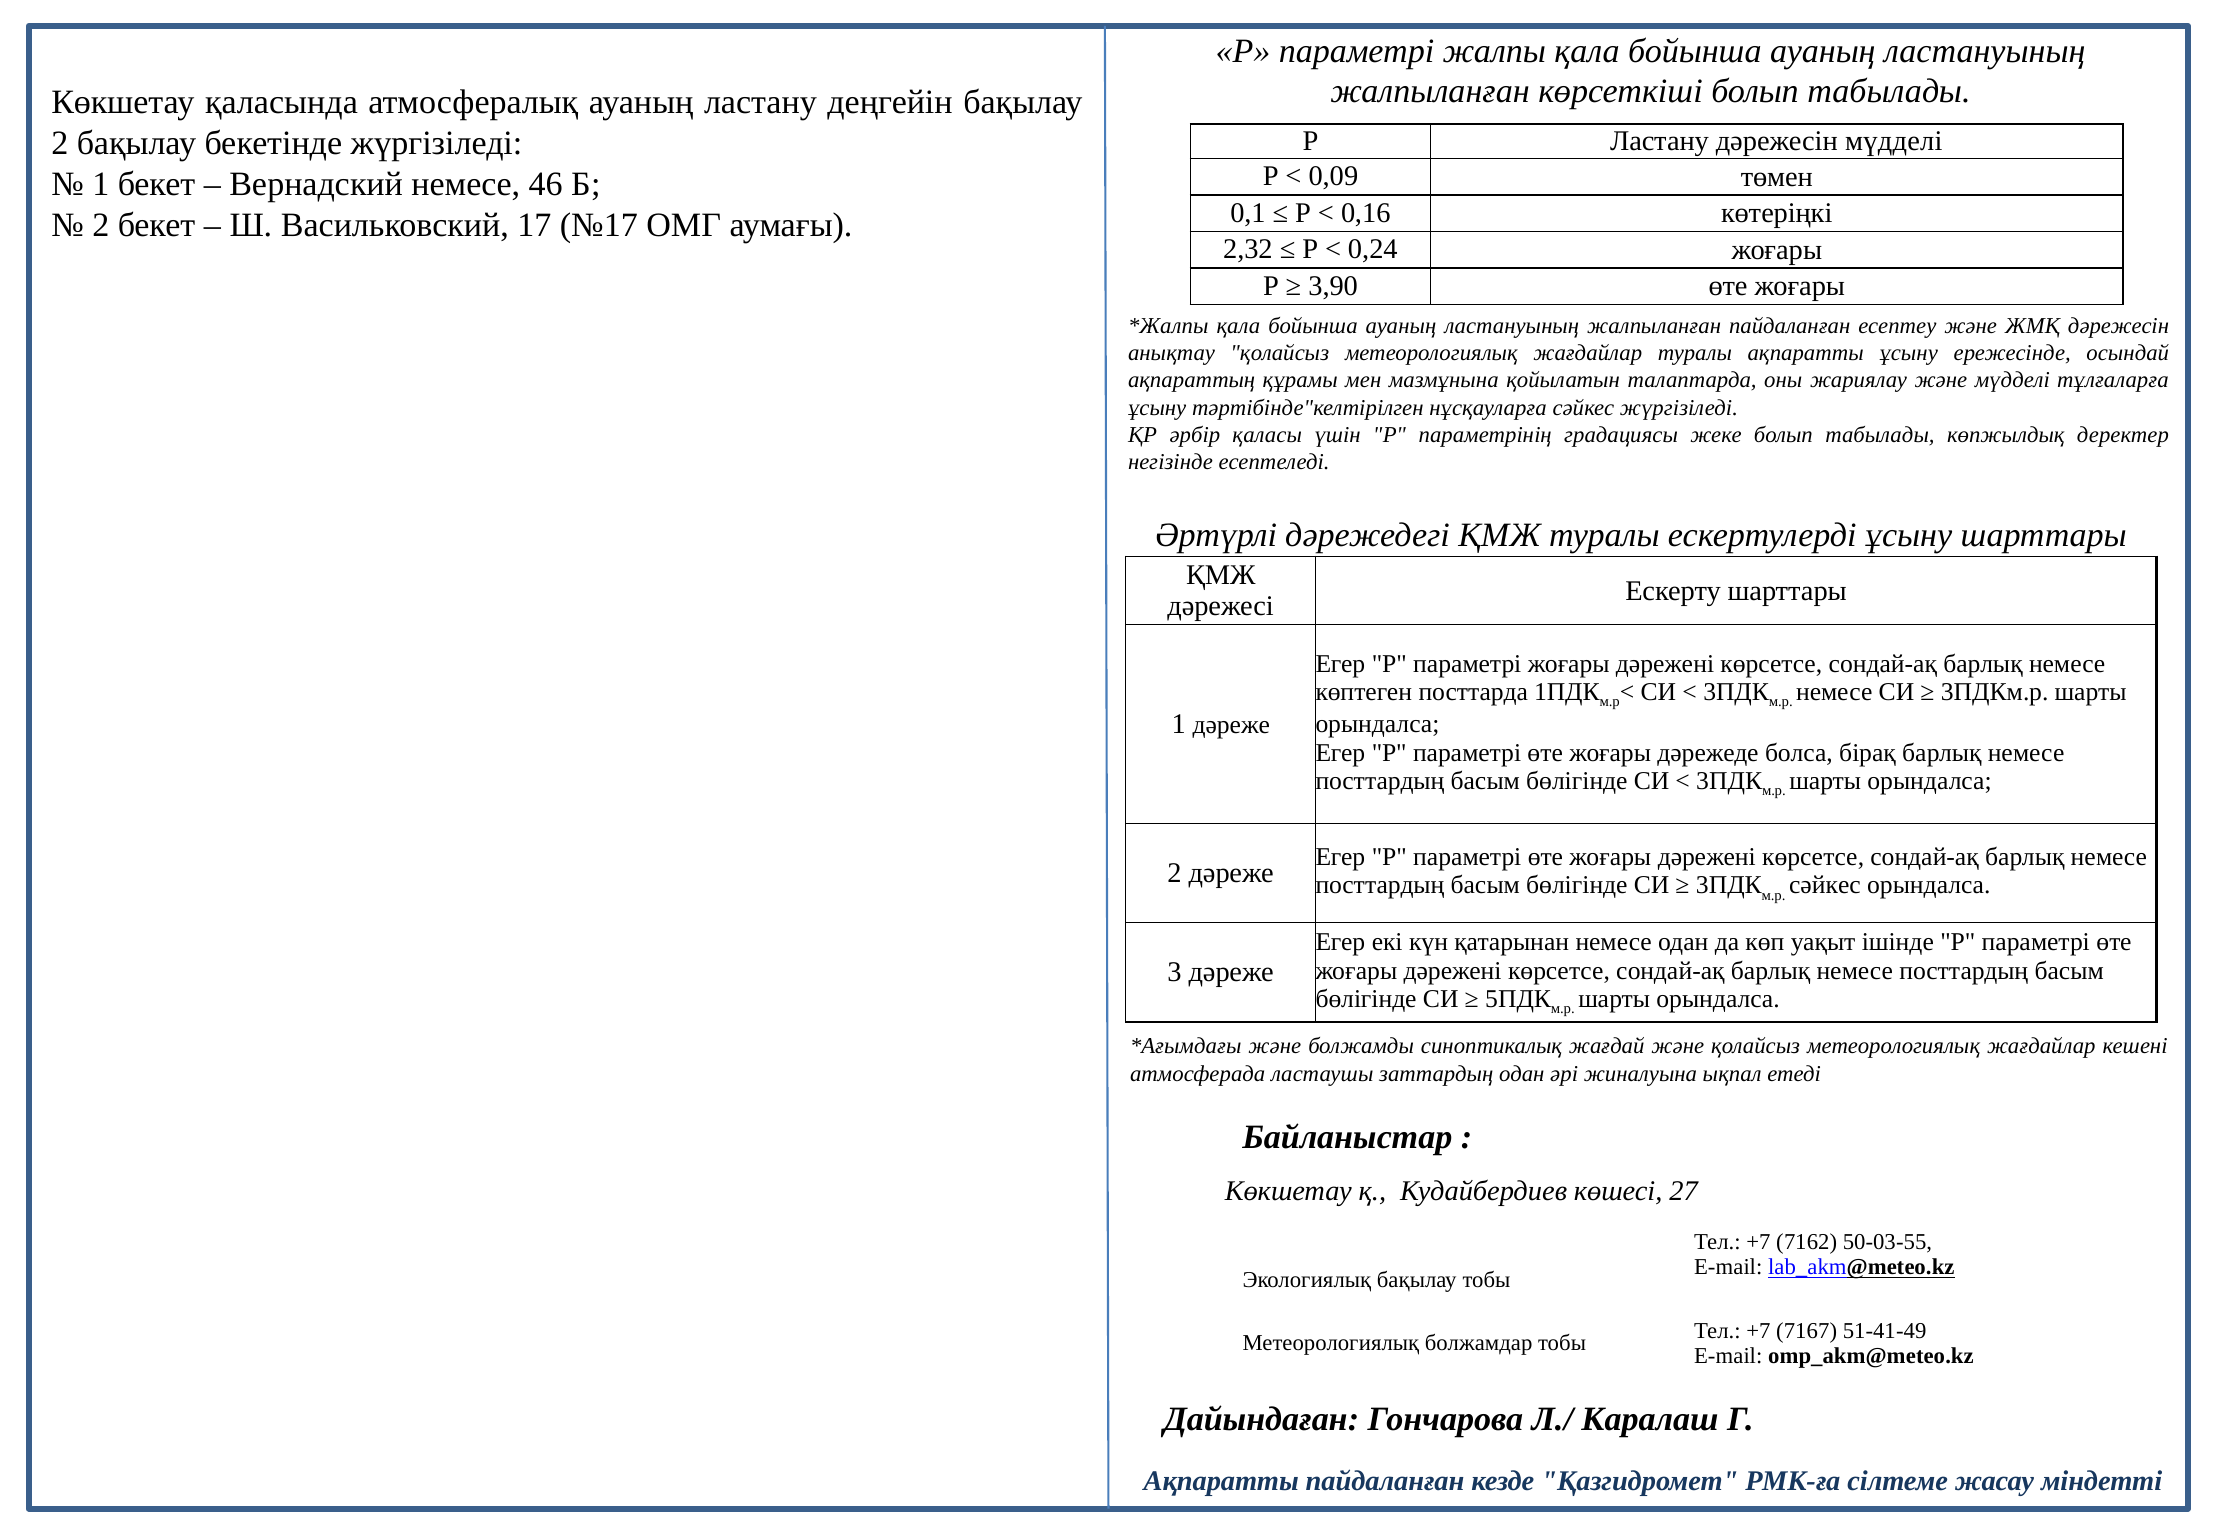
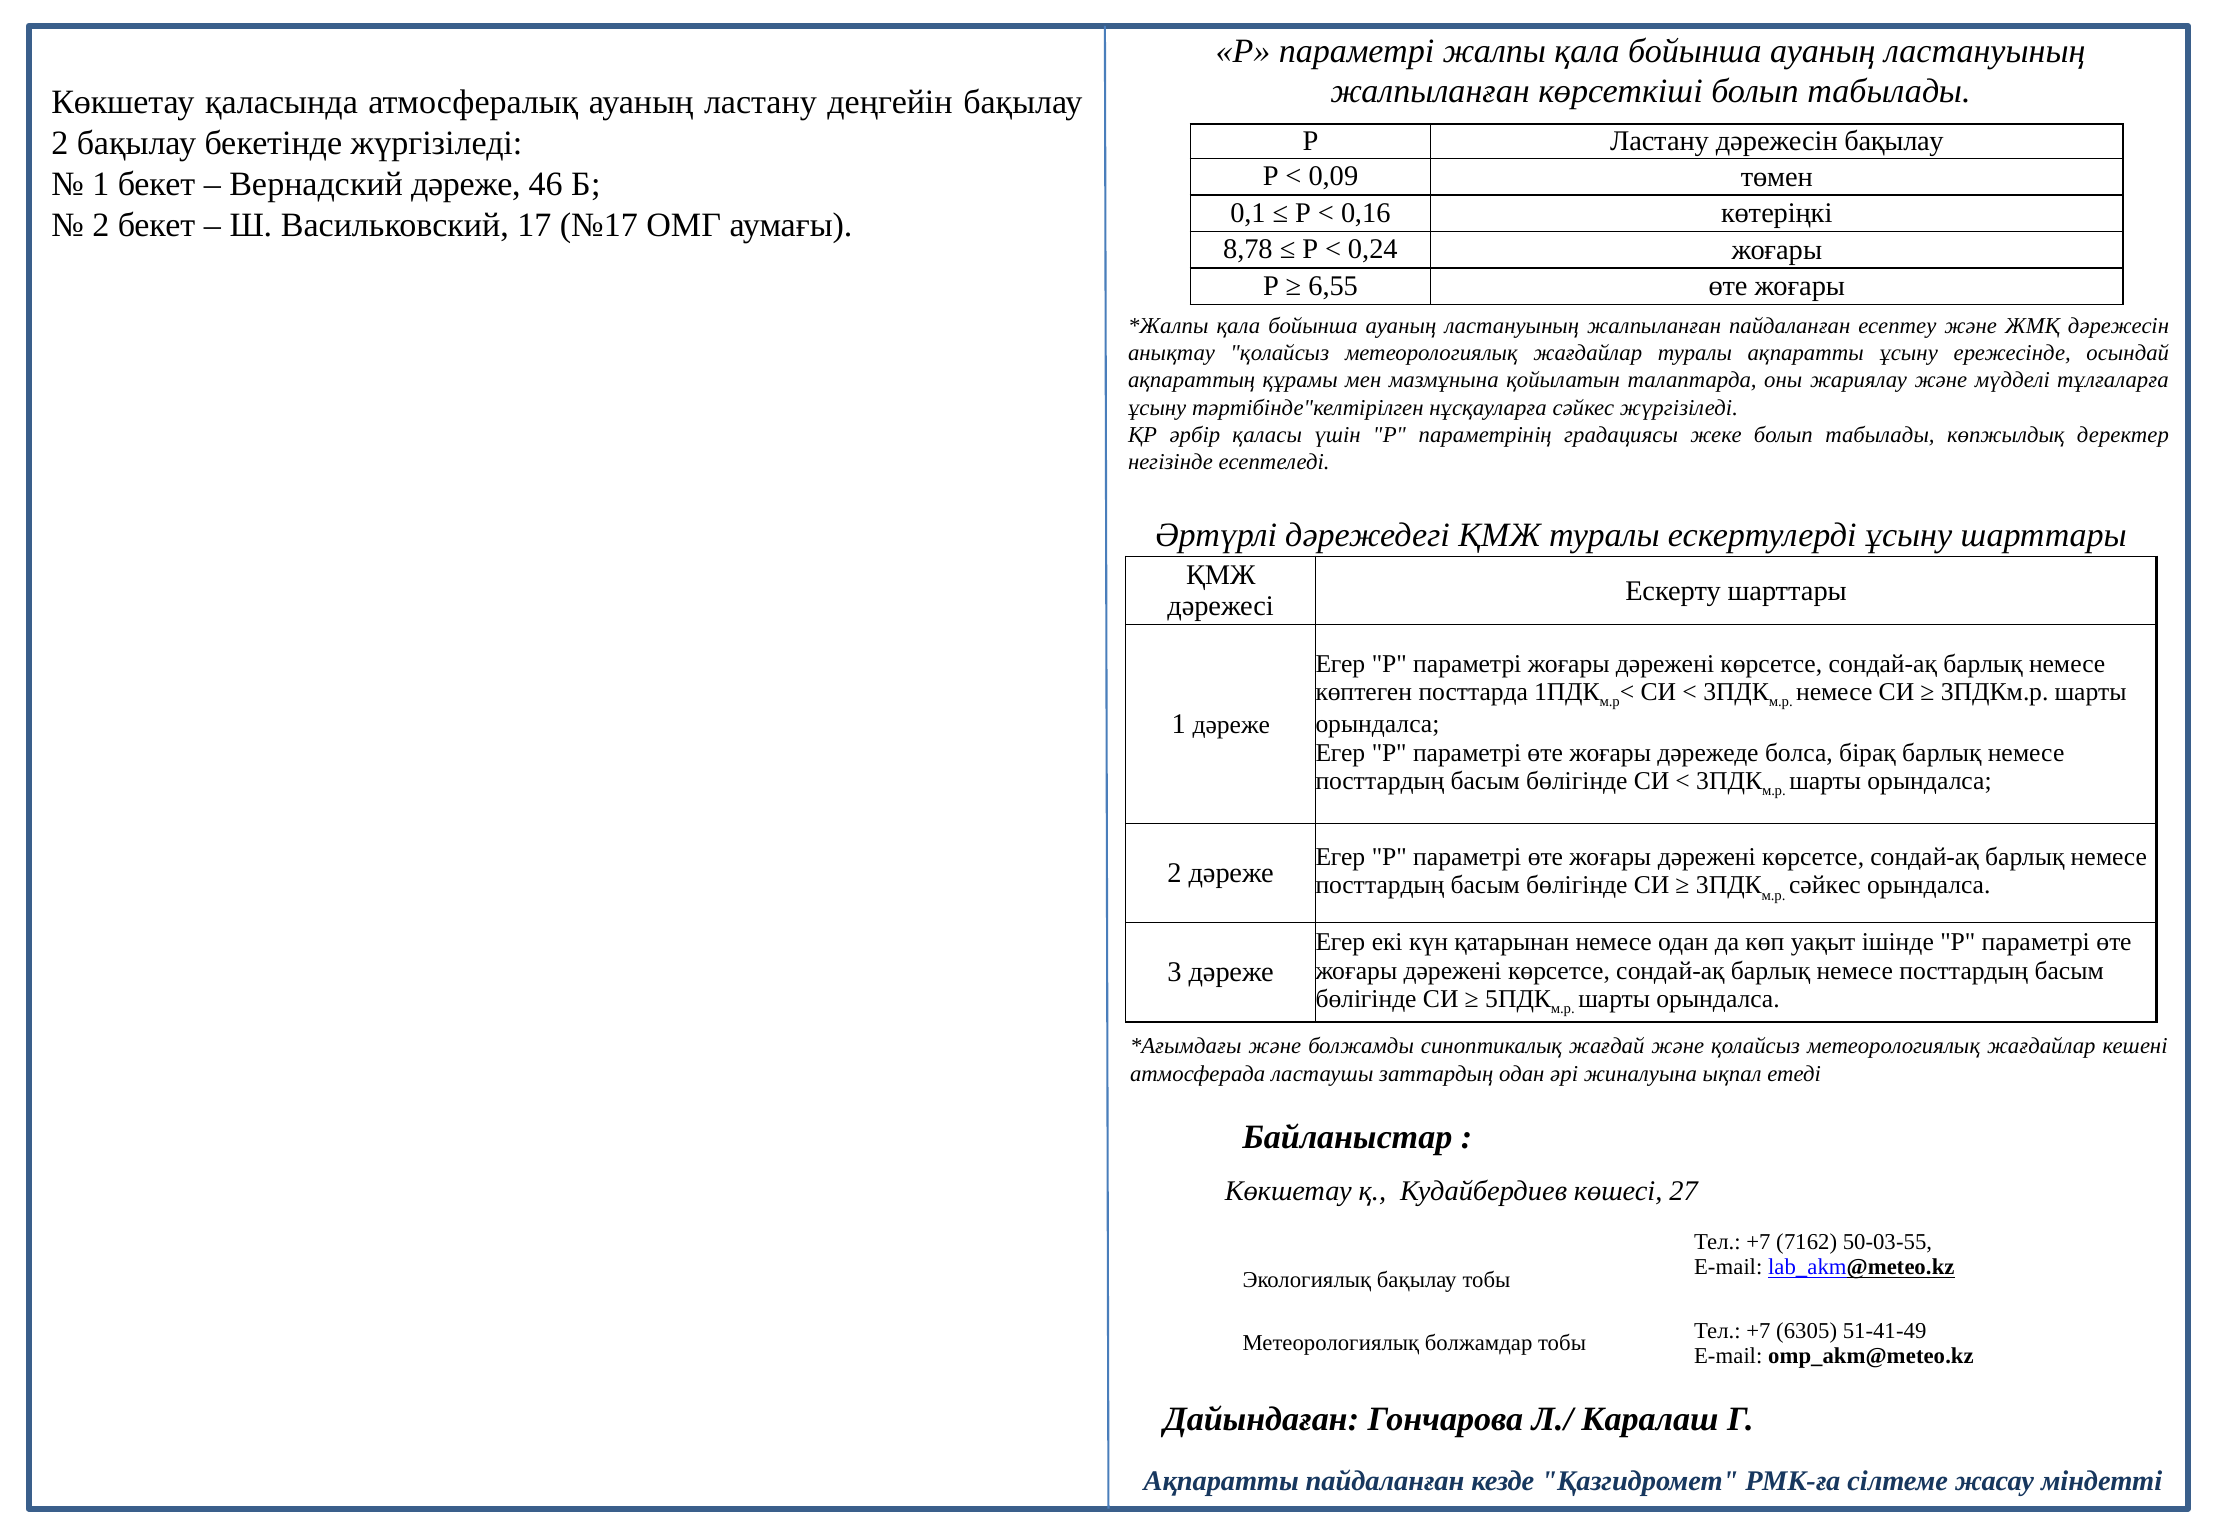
дәрежесін мүдделі: мүдделі -> бақылау (1894, 141)
Вернадский немесе: немесе -> дәреже (466, 184)
2,32: 2,32 -> 8,78 (1248, 249)
3,90: 3,90 -> 6,55 (1333, 286)
7167: 7167 -> 6305 (1807, 1330)
